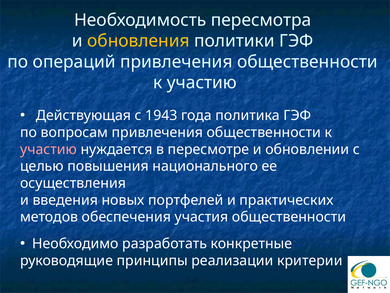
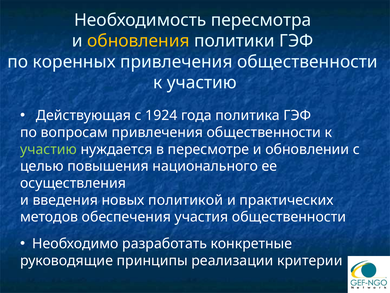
операций: операций -> коренных (74, 62)
1943: 1943 -> 1924 (161, 115)
участию colour: pink -> light green (49, 149)
портфелей: портфелей -> политикой (186, 200)
